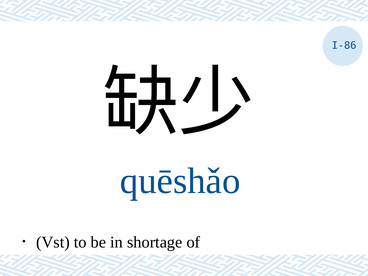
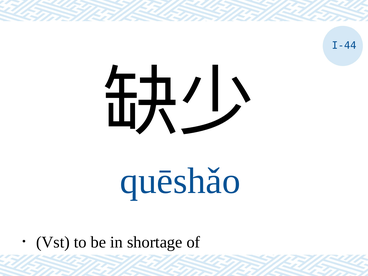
I-86: I-86 -> I-44 (344, 45)
